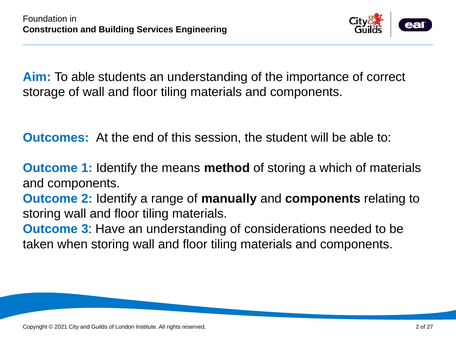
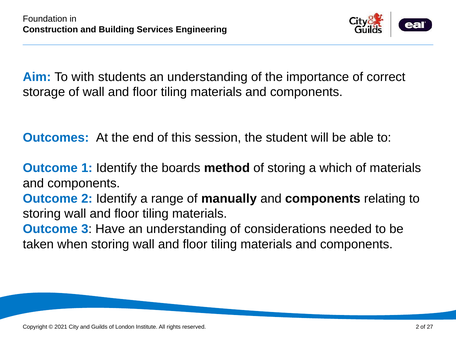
To able: able -> with (83, 77)
means: means -> boards (181, 168)
